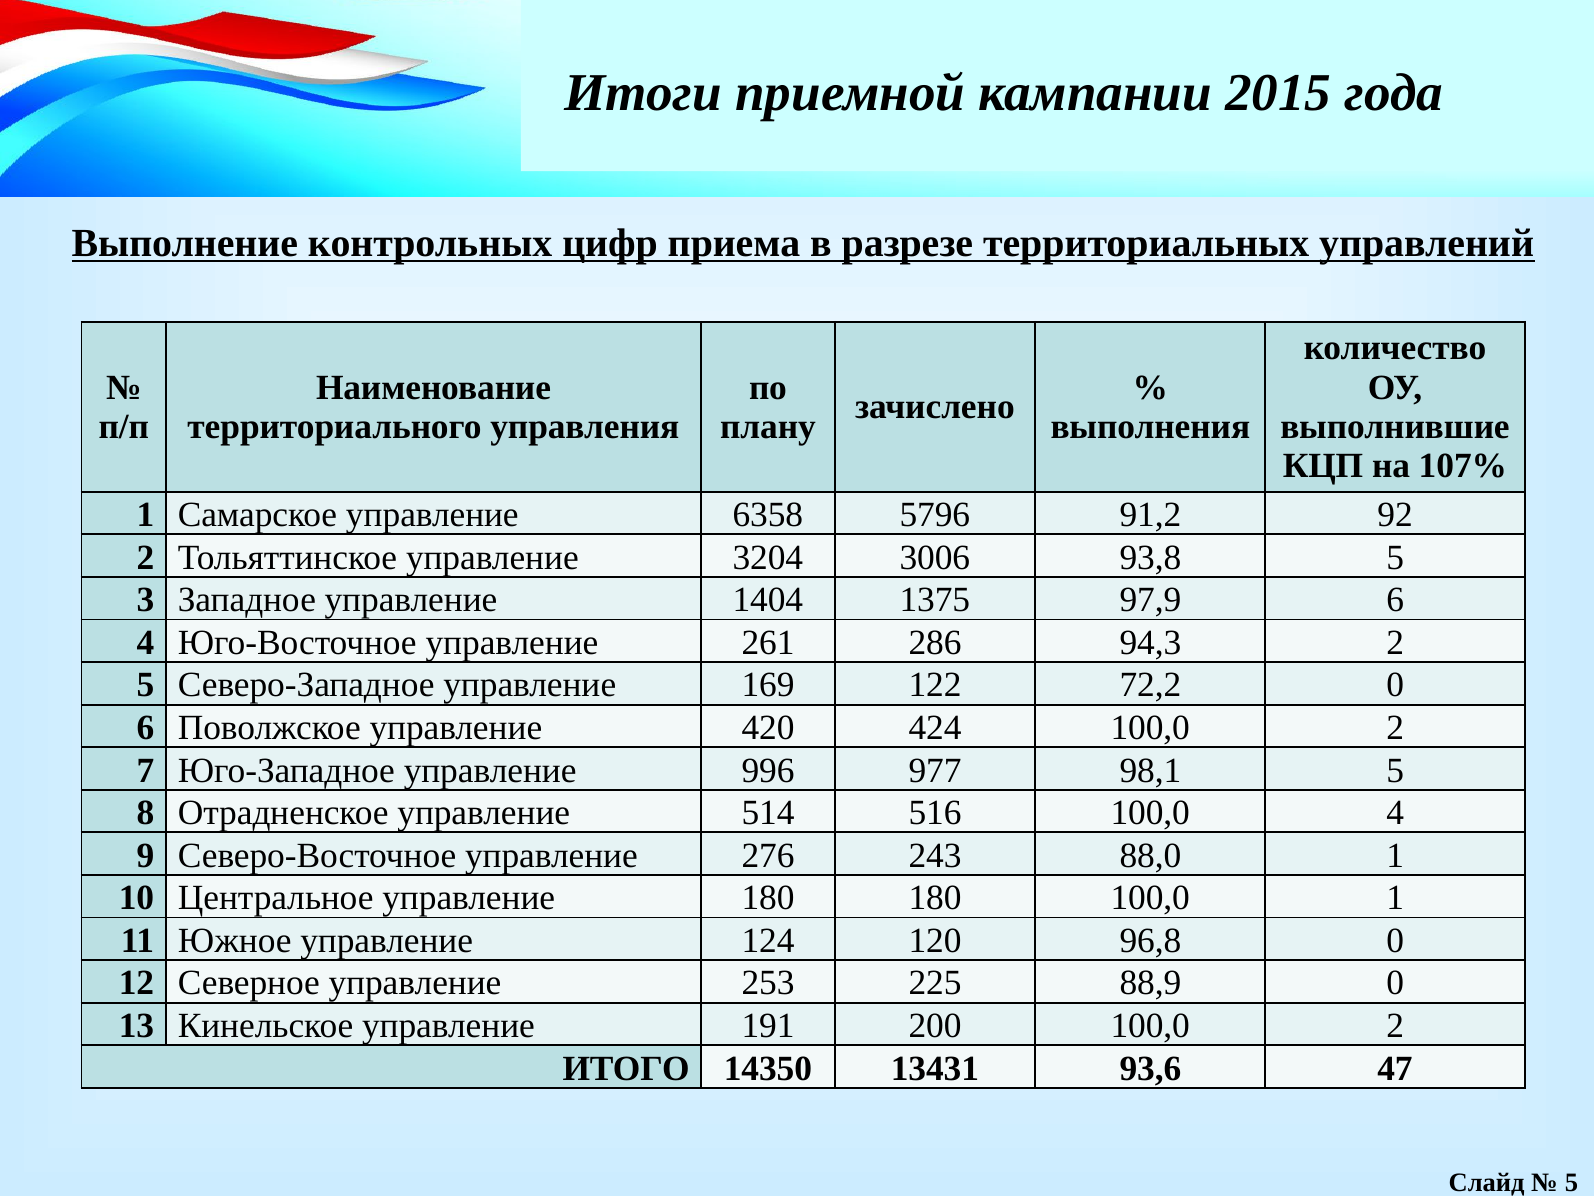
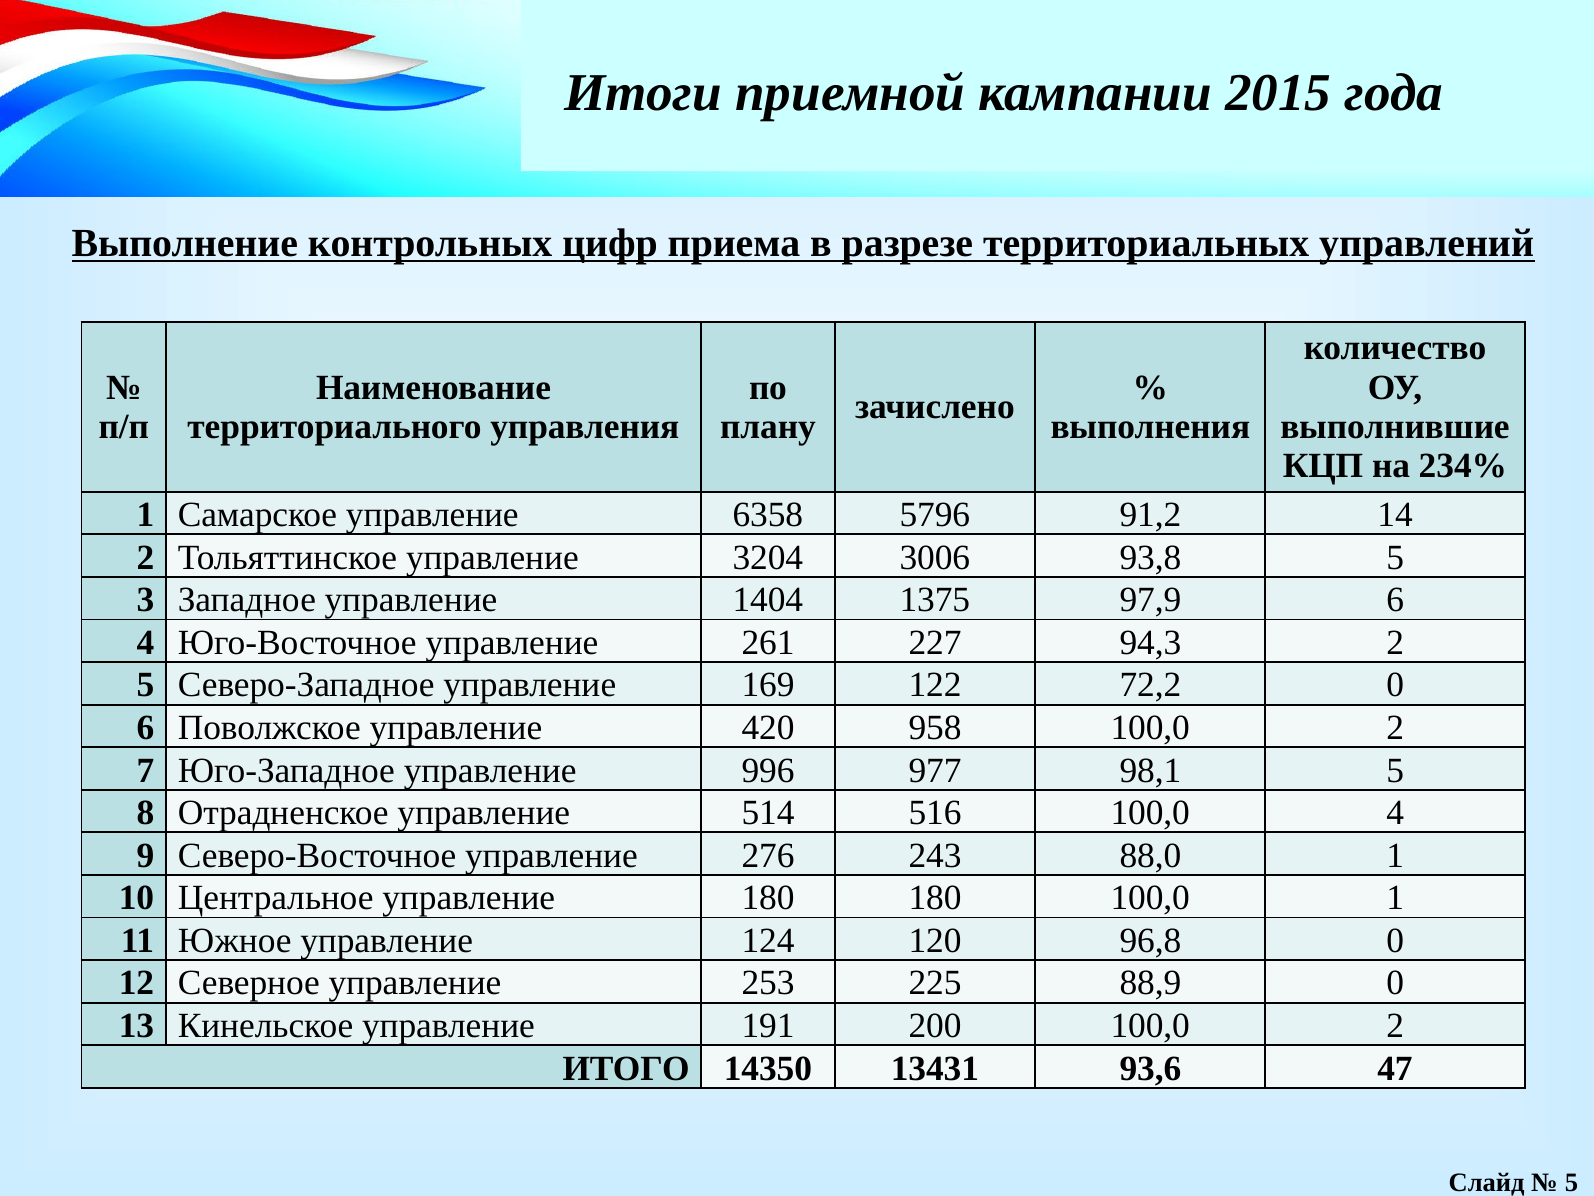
107%: 107% -> 234% (1463, 466)
92: 92 -> 14 (1395, 515)
286: 286 -> 227 (935, 642)
424: 424 -> 958 (935, 728)
